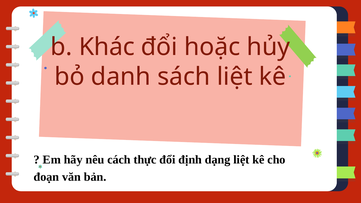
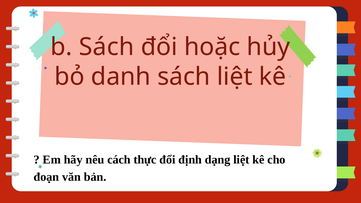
b Khác: Khác -> Sách (106, 47)
